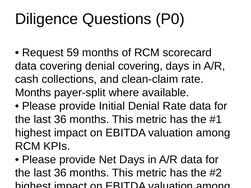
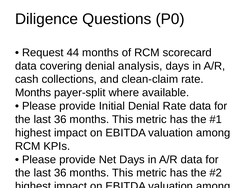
59: 59 -> 44 (73, 53)
denial covering: covering -> analysis (140, 66)
